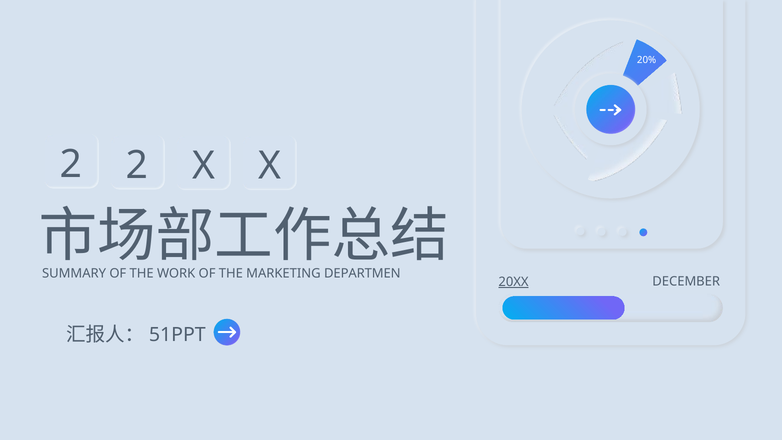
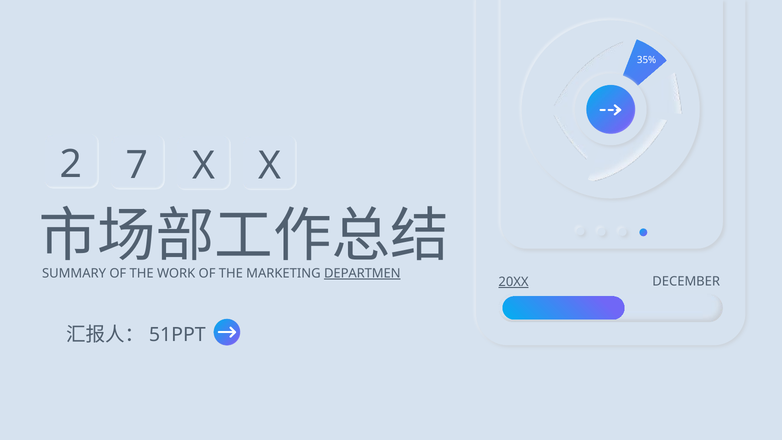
20%: 20% -> 35% (647, 60)
2 2: 2 -> 7 (137, 165)
DEPARTMEN underline: none -> present (362, 273)
